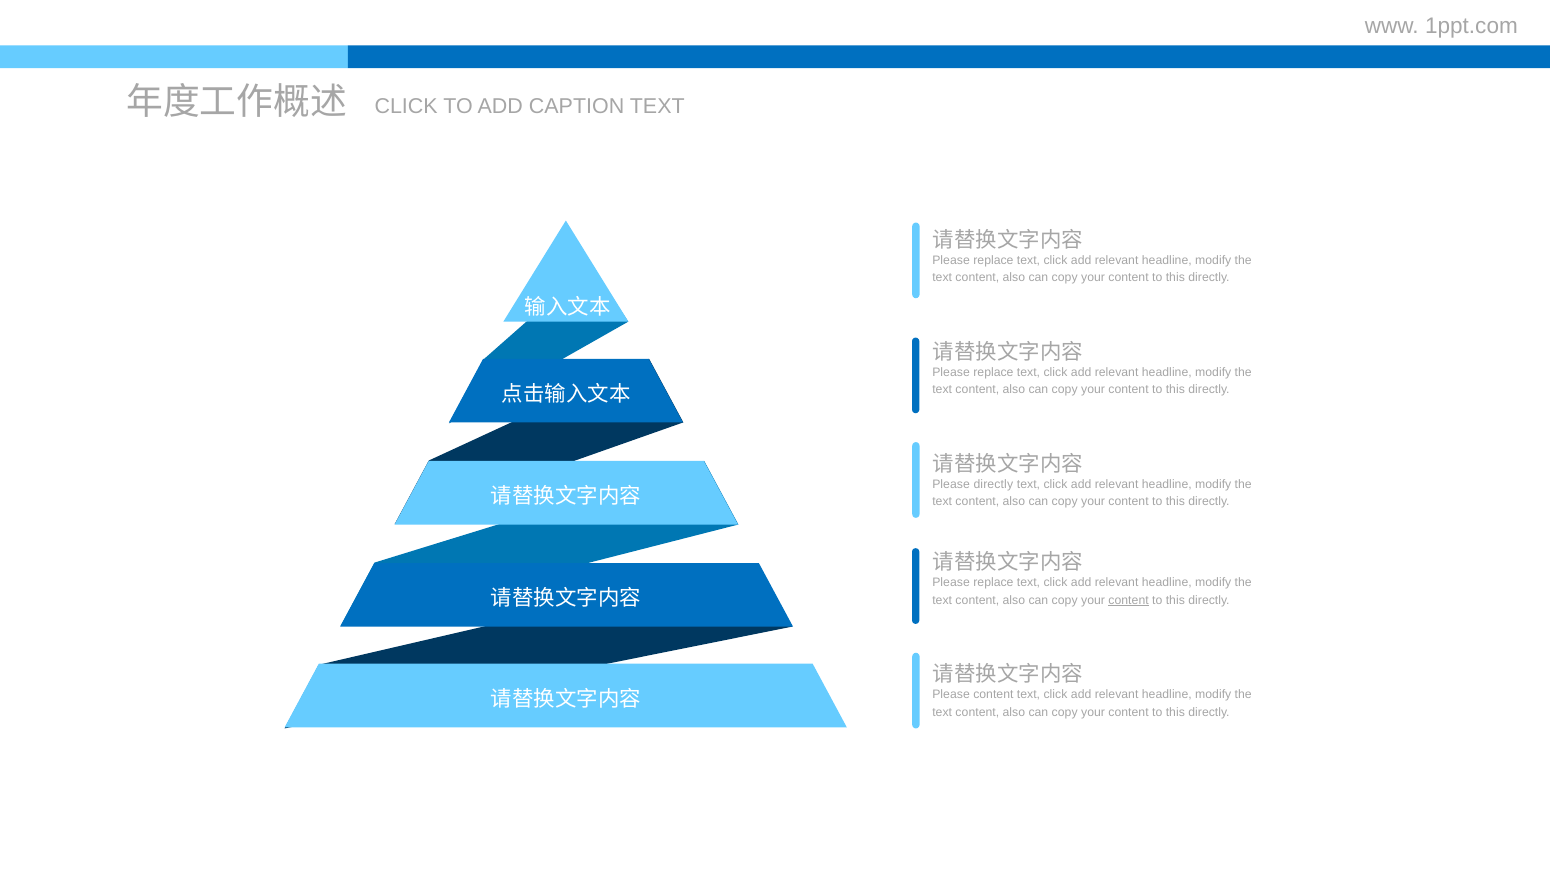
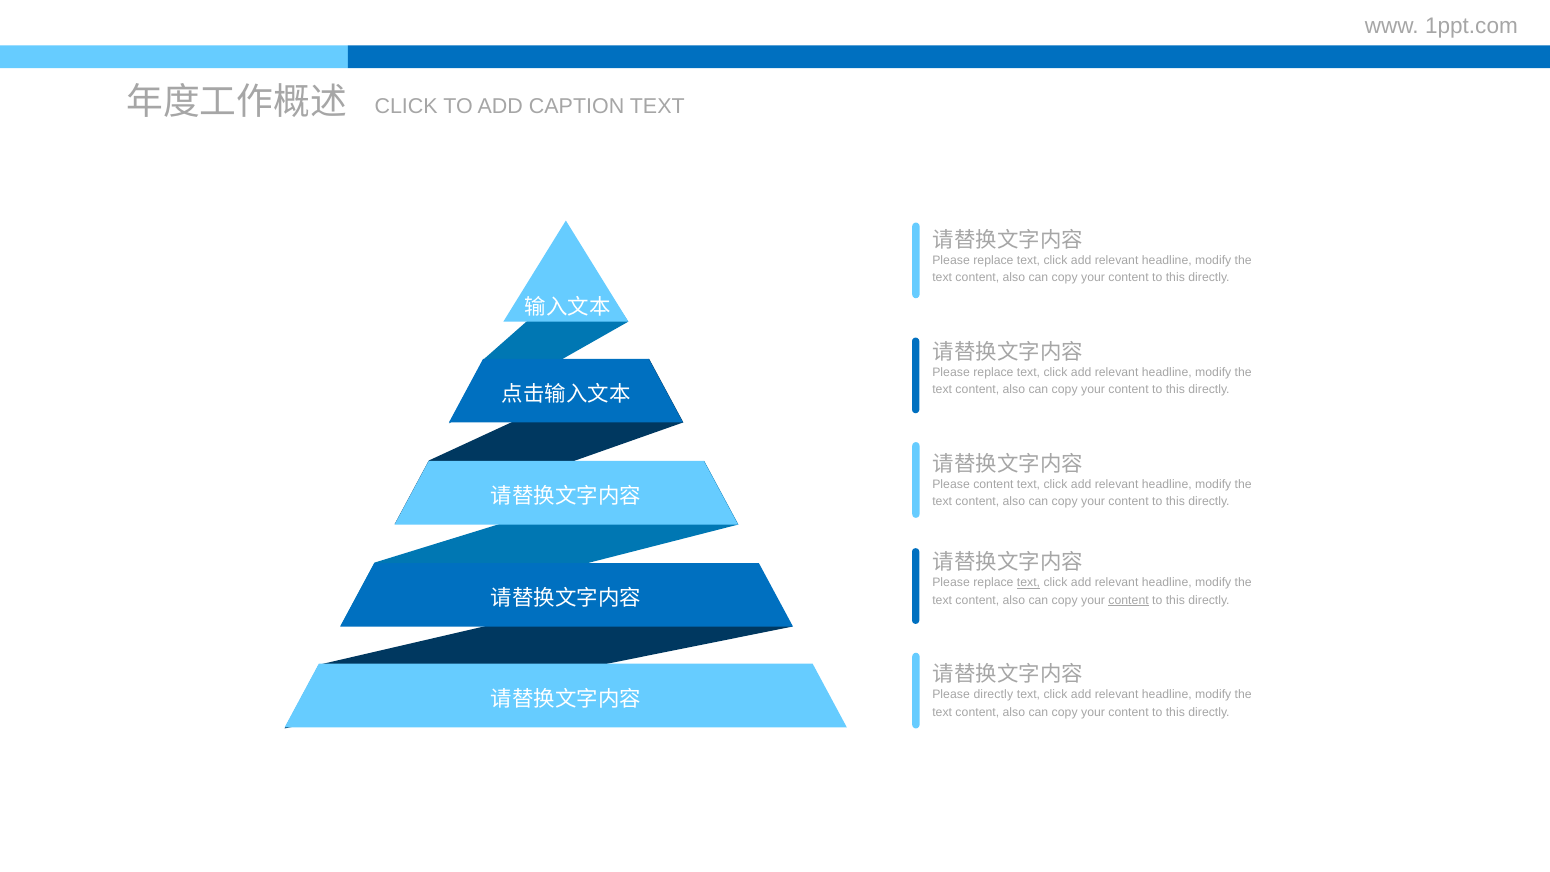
Please directly: directly -> content (993, 484)
text underline: none -> present (1029, 583)
Please content: content -> directly (993, 695)
